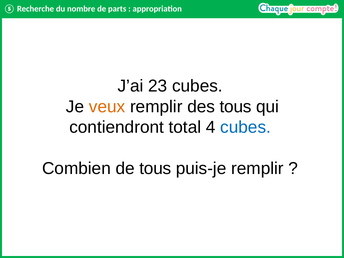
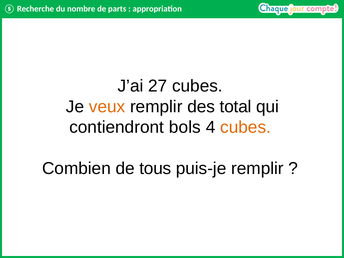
23: 23 -> 27 (158, 86)
des tous: tous -> total (236, 107)
total: total -> bols (185, 127)
cubes colour: blue -> orange (246, 127)
